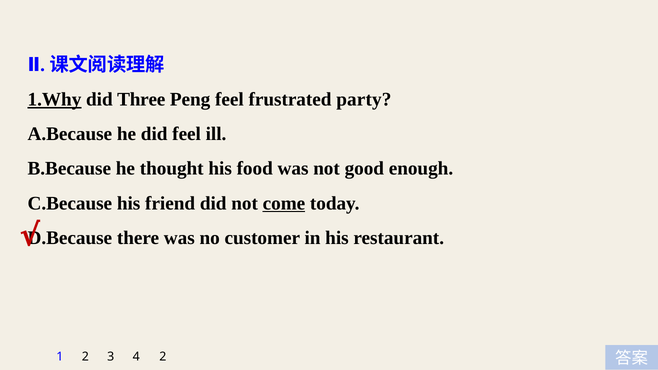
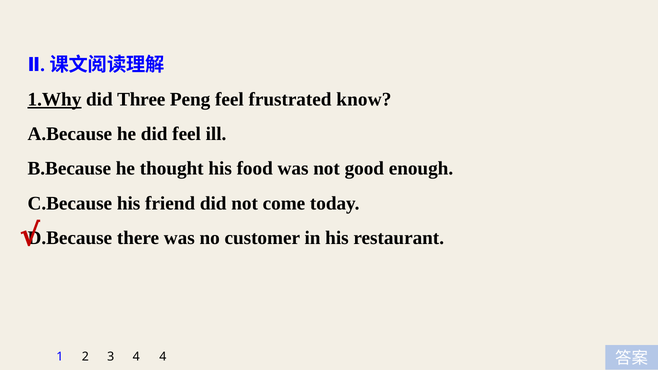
party: party -> know (364, 100)
come underline: present -> none (284, 203)
4 2: 2 -> 4 (163, 357)
